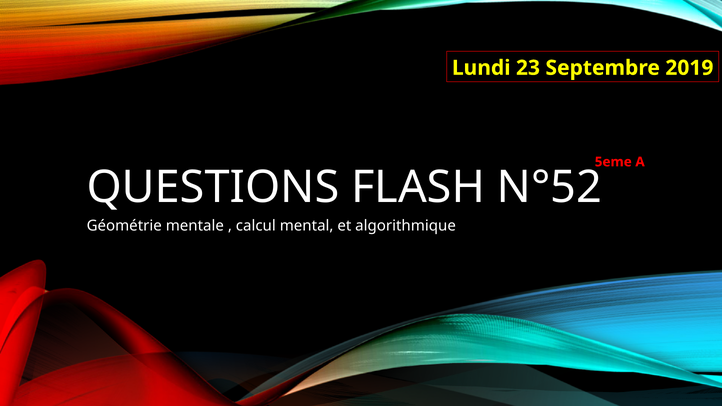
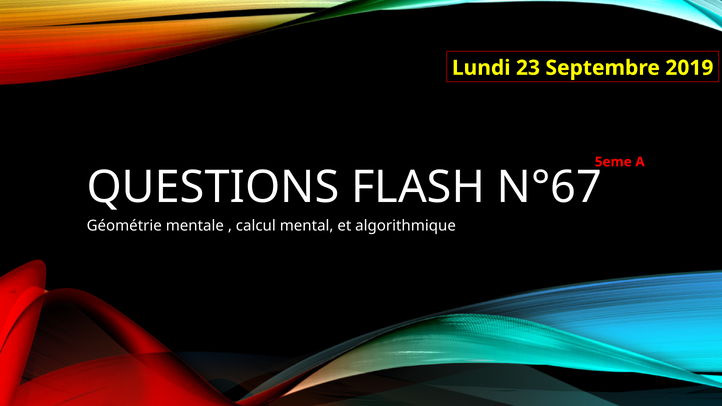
N°52: N°52 -> N°67 (549, 188)
